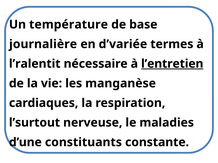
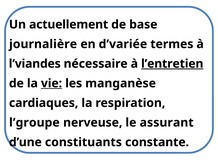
température: température -> actuellement (69, 25)
l’ralentit: l’ralentit -> l’viandes (35, 64)
vie underline: none -> present (52, 84)
l’surtout: l’surtout -> l’groupe (34, 123)
maladies: maladies -> assurant (167, 123)
